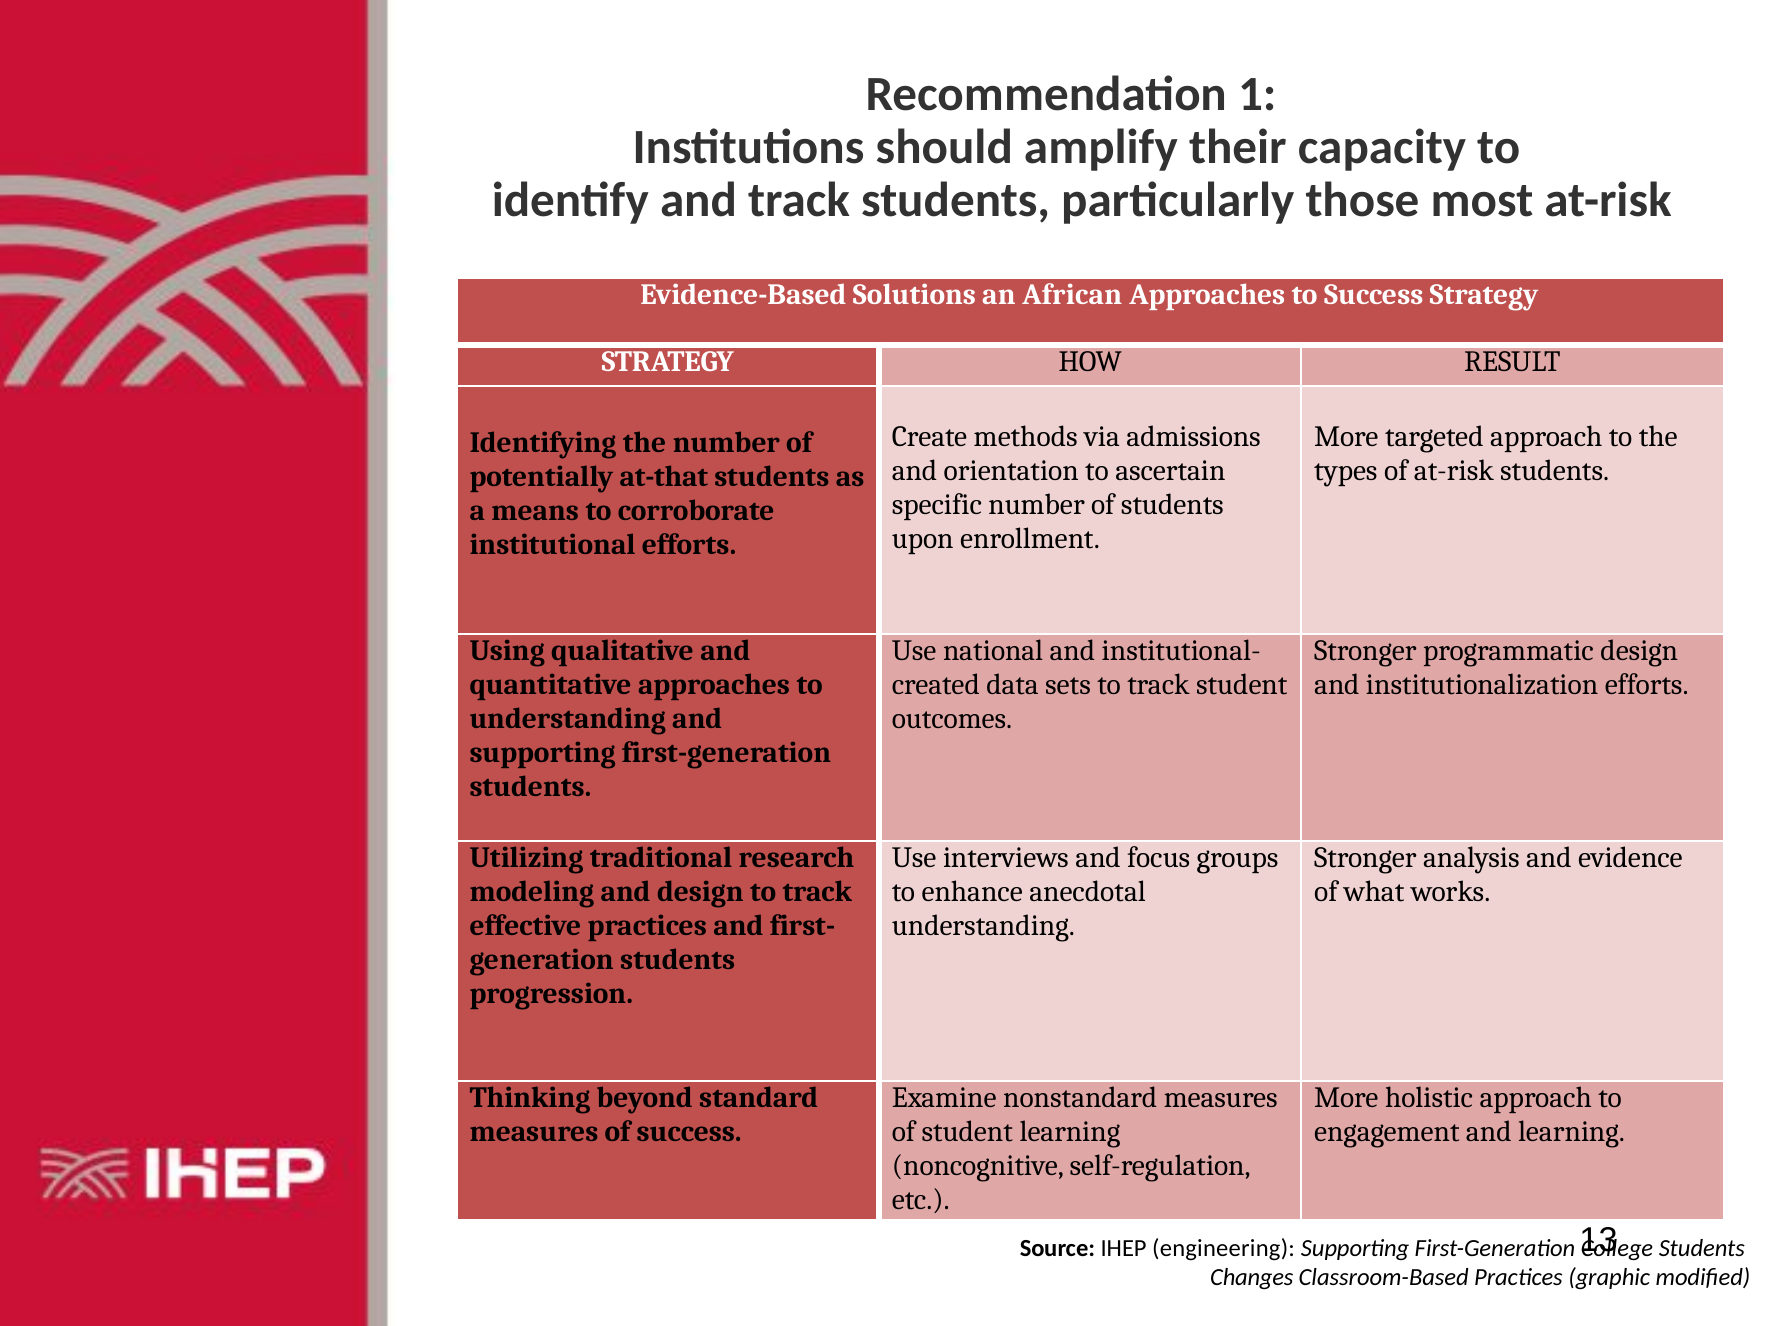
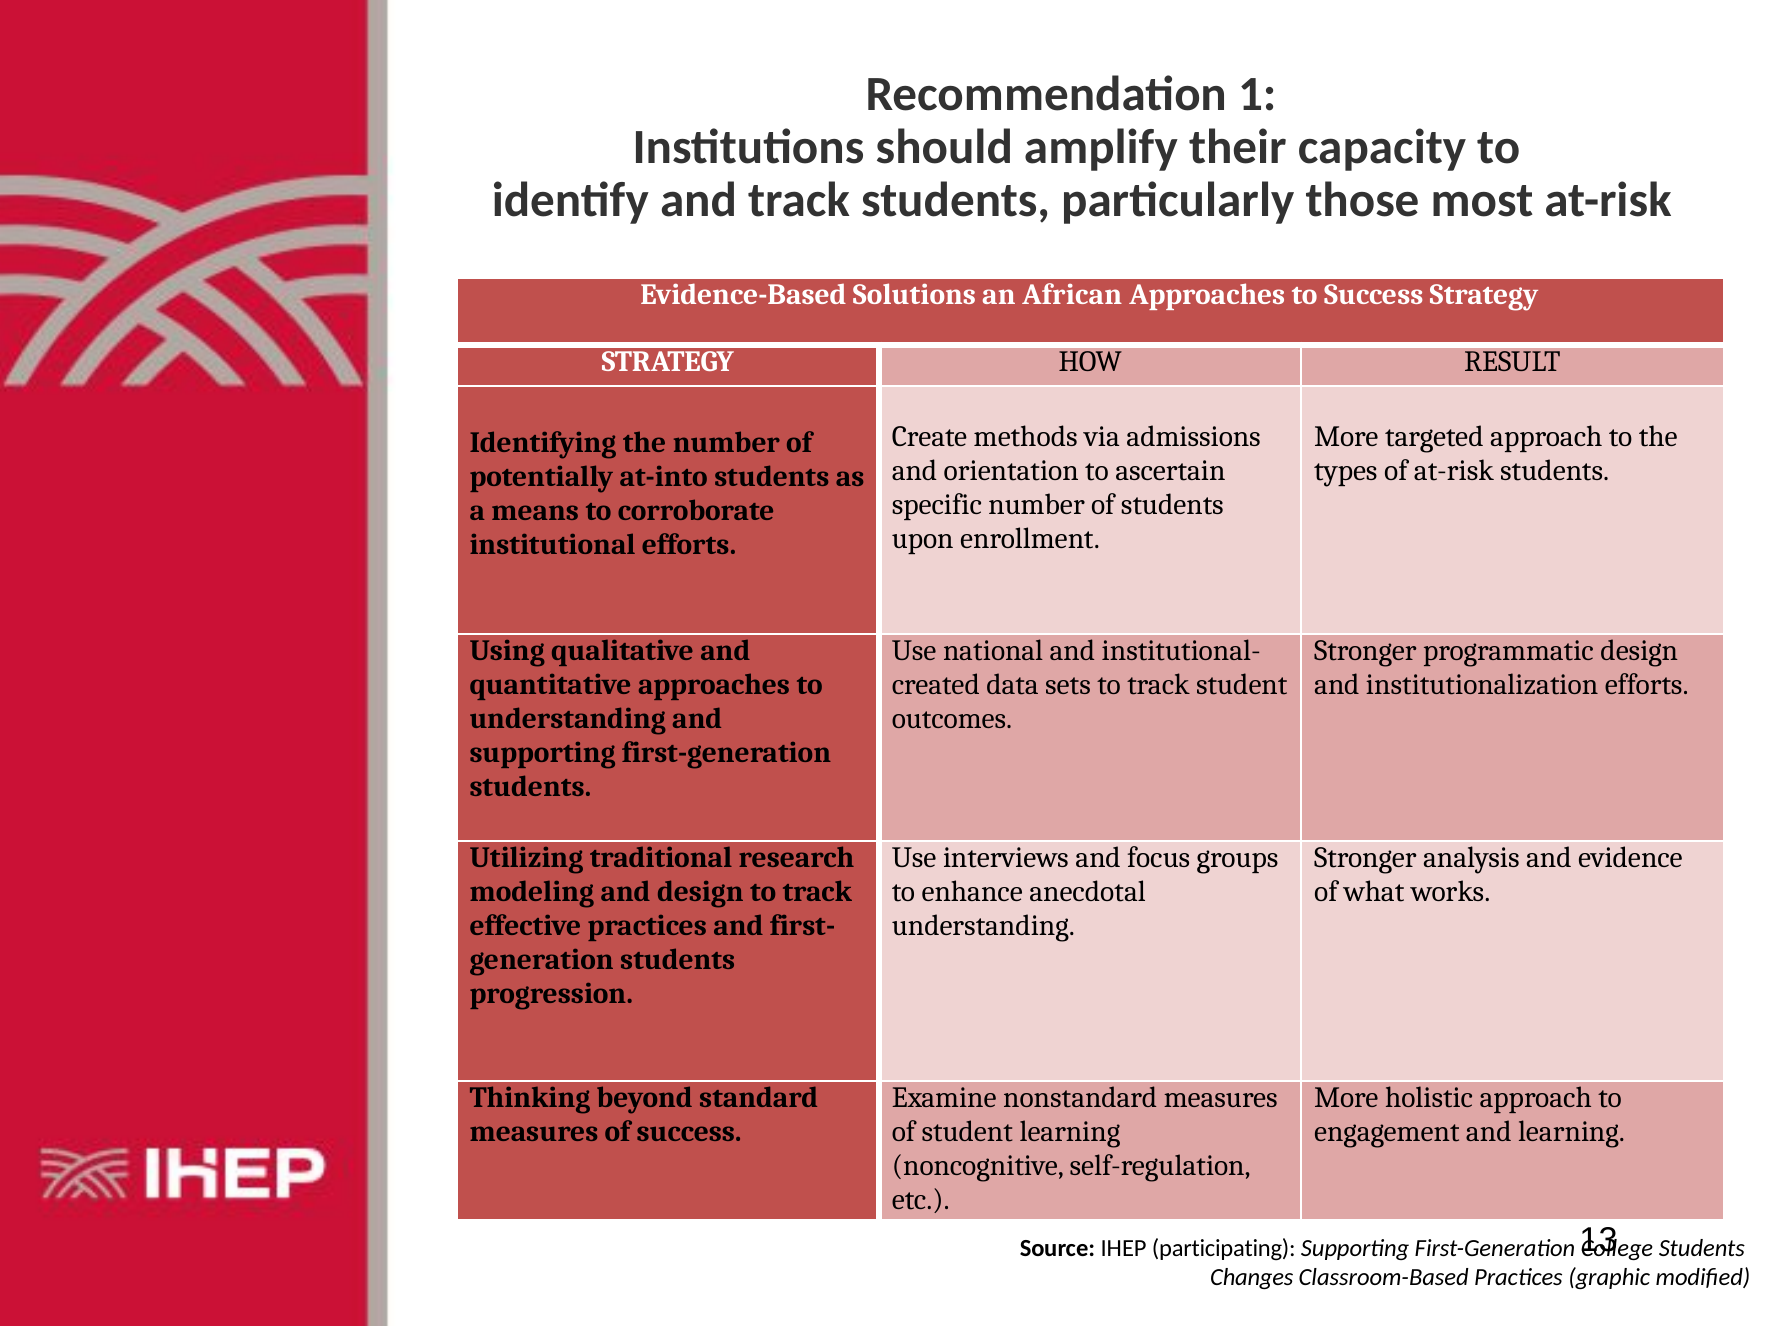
at-that: at-that -> at-into (664, 477)
engineering: engineering -> participating (1224, 1248)
